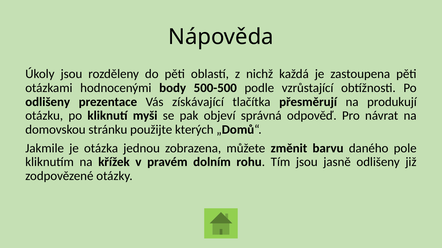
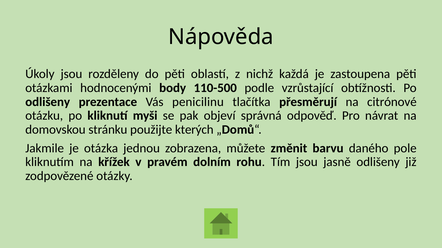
500-500: 500-500 -> 110-500 (215, 88)
získávající: získávající -> penicilinu (198, 102)
produkují: produkují -> citrónové (392, 102)
